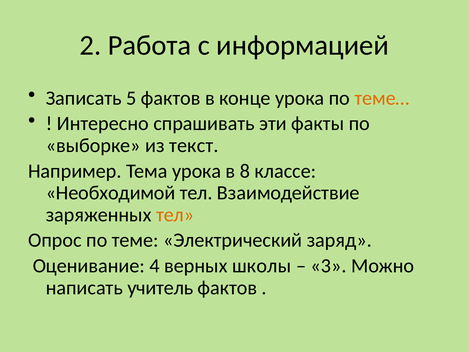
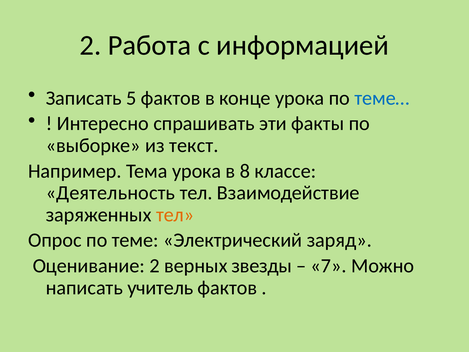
теме… colour: orange -> blue (382, 98)
Необходимой: Необходимой -> Деятельность (110, 193)
Оценивание 4: 4 -> 2 (155, 266)
школы: школы -> звезды (262, 266)
3: 3 -> 7 (329, 266)
